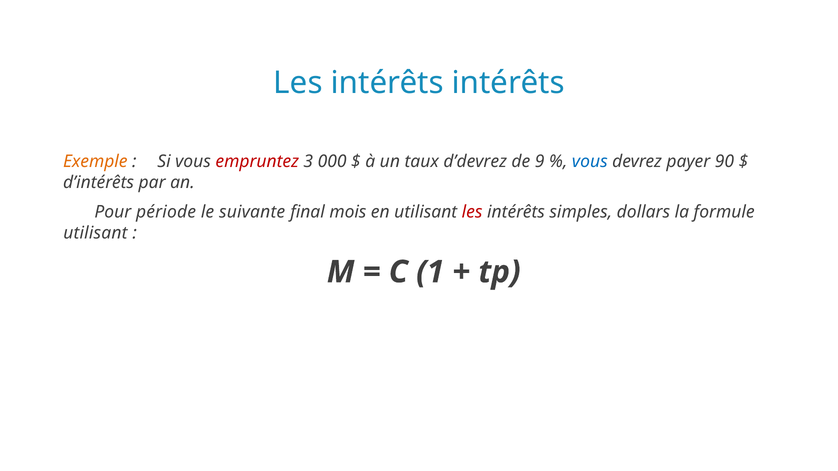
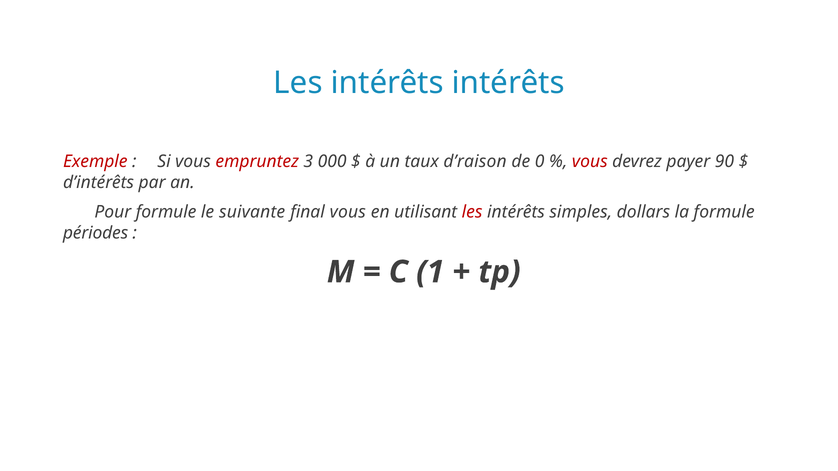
Exemple colour: orange -> red (95, 162)
d’devrez: d’devrez -> d’raison (475, 162)
9: 9 -> 0 (540, 162)
vous colour: blue -> red (590, 162)
Pour période: période -> formule (166, 212)
final mois: mois -> vous (348, 212)
utilisant: utilisant -> périodes (96, 233)
